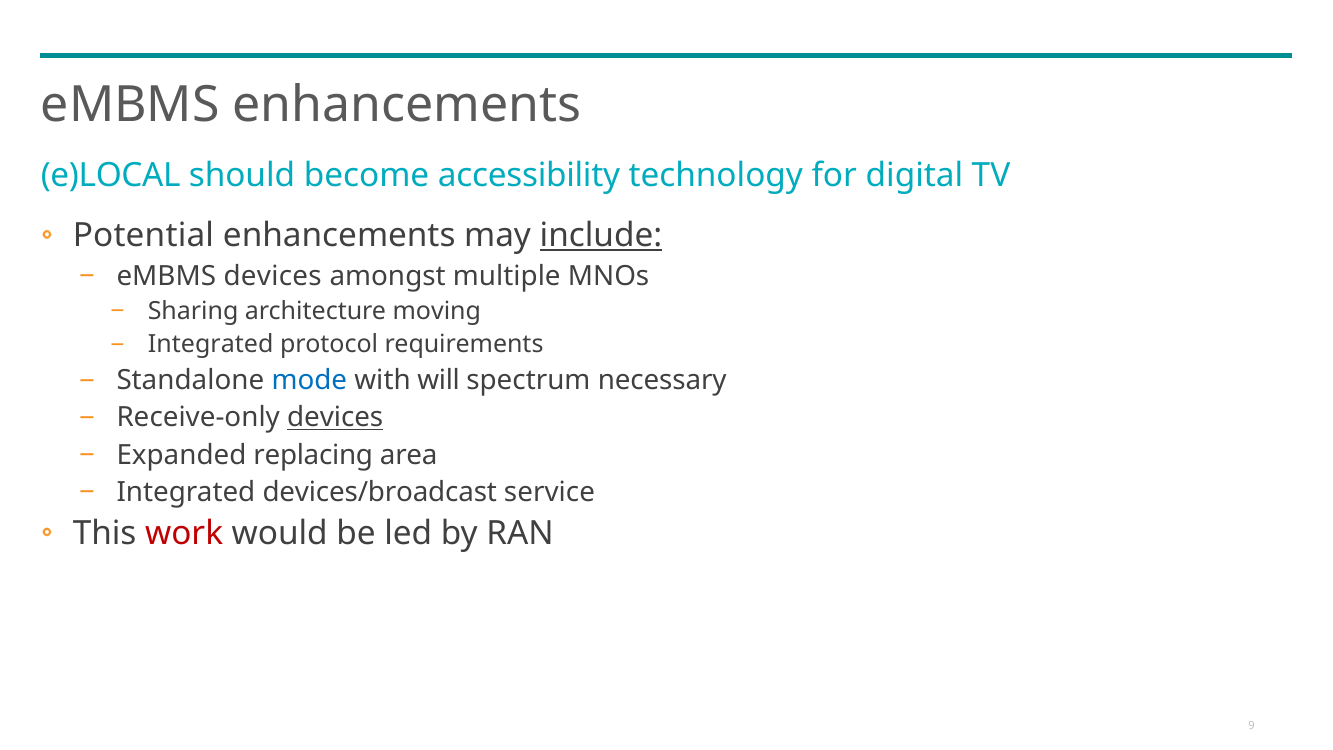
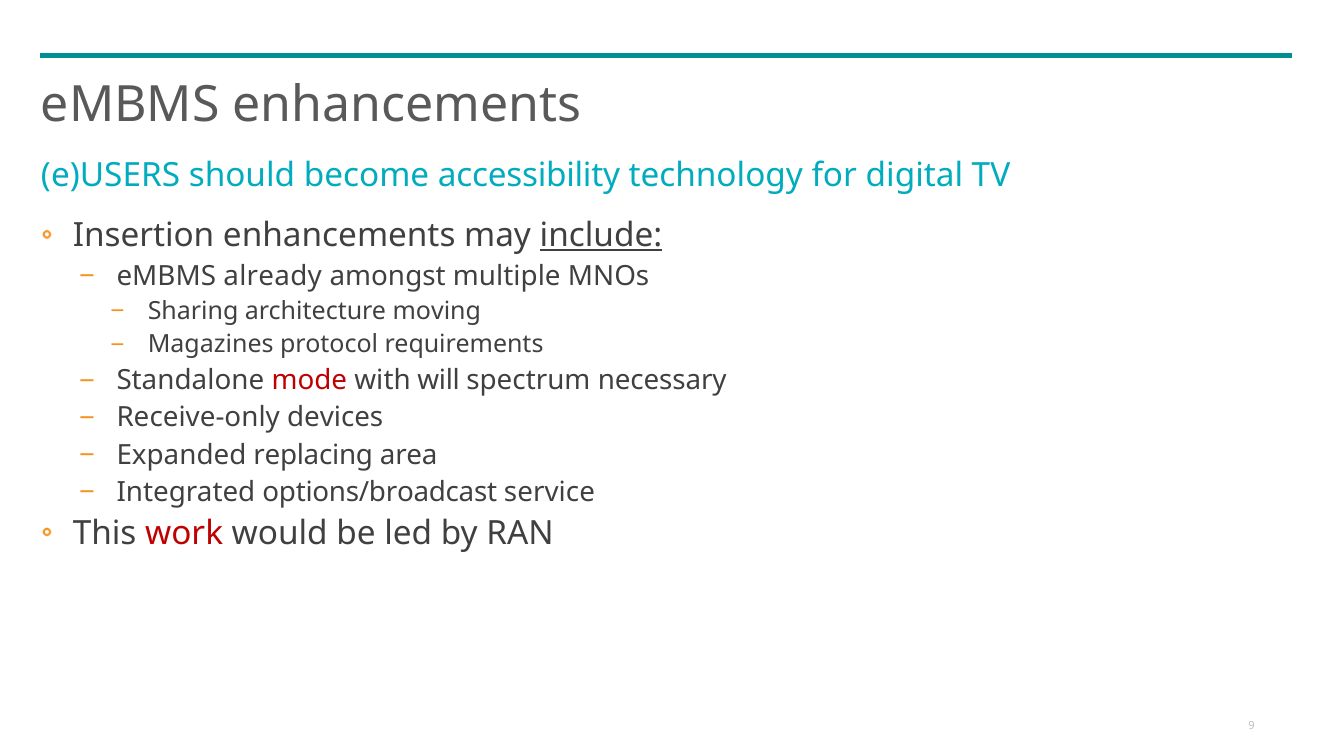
e)LOCAL: e)LOCAL -> e)USERS (111, 175)
Potential: Potential -> Insertion (144, 236)
eMBMS devices: devices -> already (273, 276)
Integrated: Integrated -> Magazines (211, 345)
mode colour: blue -> red (309, 380)
devices underline: present -> none (335, 418)
devices/broadcast: devices/broadcast -> options/broadcast (380, 492)
